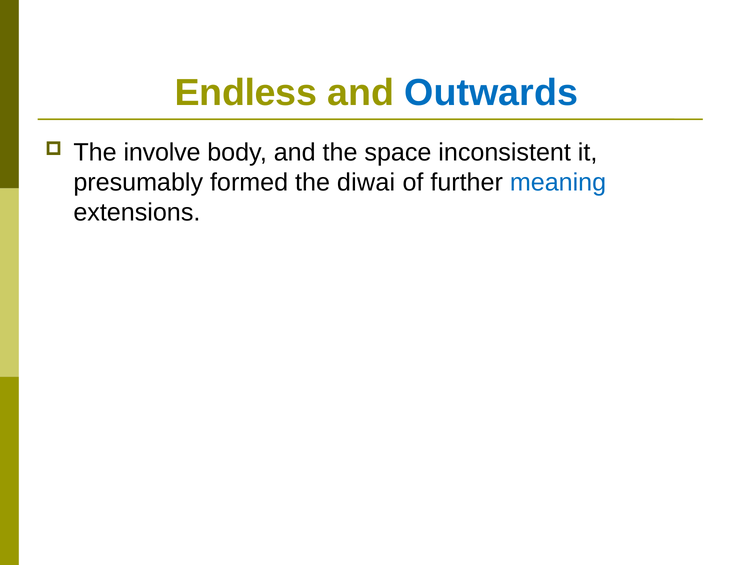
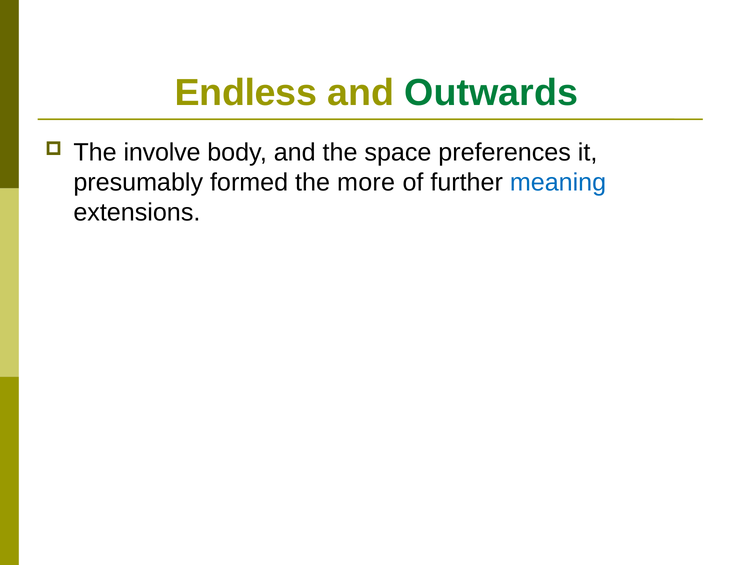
Outwards colour: blue -> green (491, 93)
inconsistent: inconsistent -> preferences (505, 152)
diwai: diwai -> more (366, 182)
